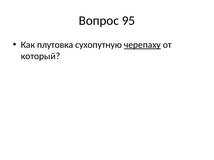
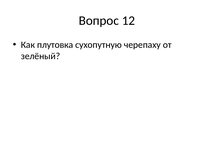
95: 95 -> 12 (128, 21)
черепаху underline: present -> none (142, 45)
который: который -> зелёный (41, 56)
